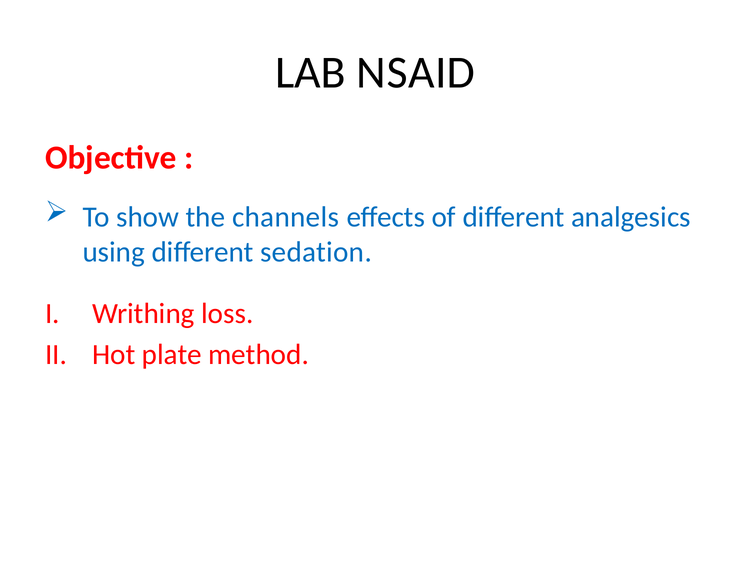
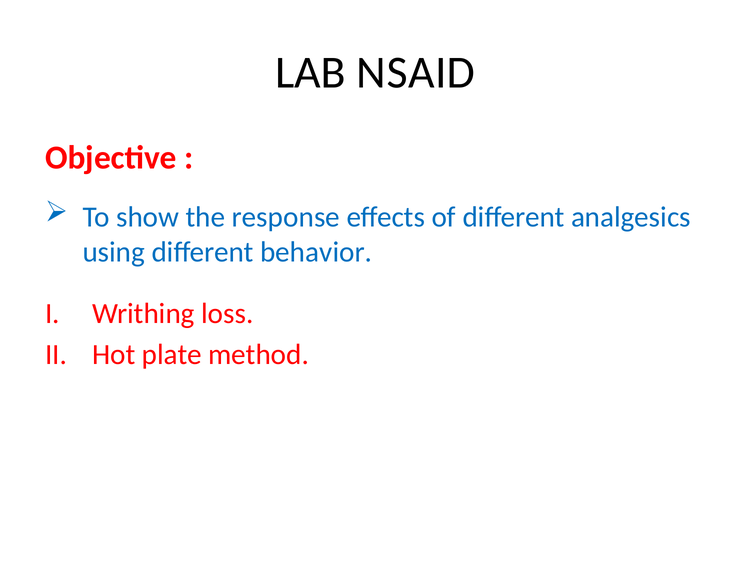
channels: channels -> response (286, 217)
sedation: sedation -> behavior (316, 252)
